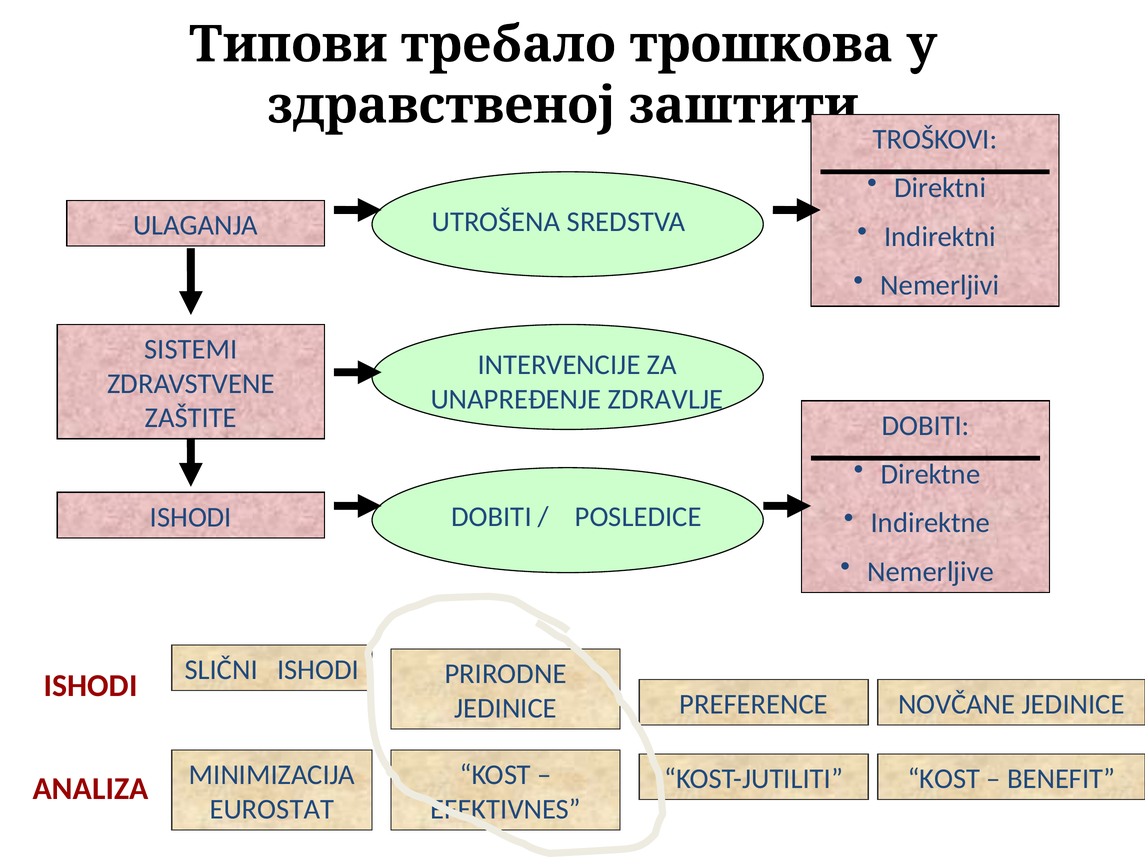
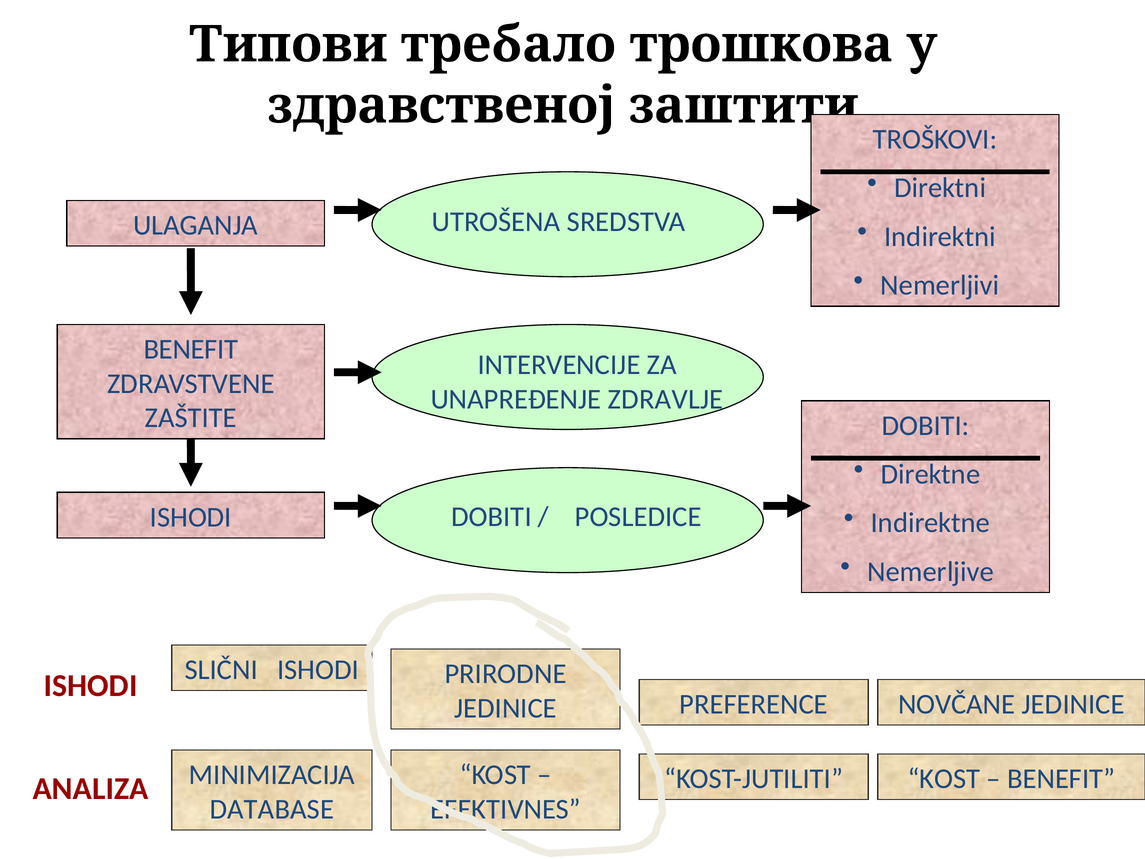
SISTEMI: SISTEMI -> BENEFIT (191, 349)
EUROSTAT: EUROSTAT -> DATABASE (272, 809)
